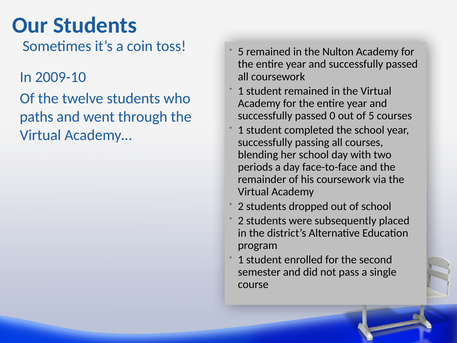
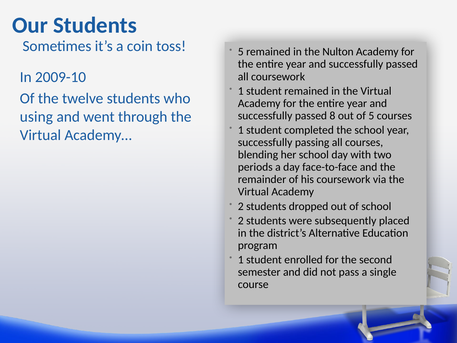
paths: paths -> using (36, 117)
0: 0 -> 8 (332, 116)
